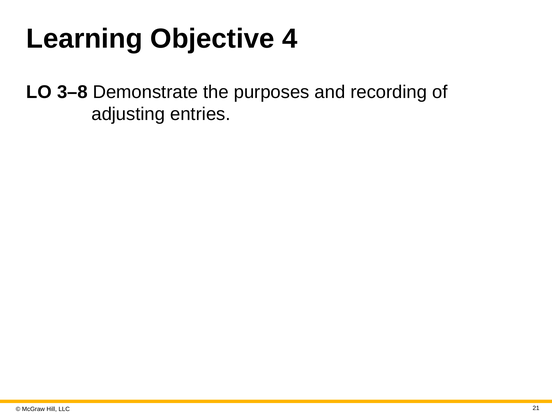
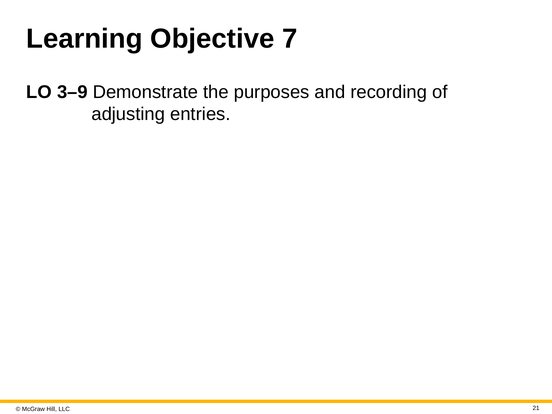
4: 4 -> 7 (290, 39)
3–8: 3–8 -> 3–9 (72, 92)
